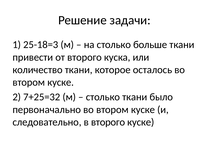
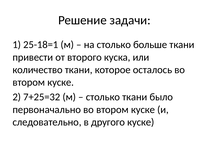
25-18=3: 25-18=3 -> 25-18=1 (41, 45)
в второго: второго -> другого (108, 122)
